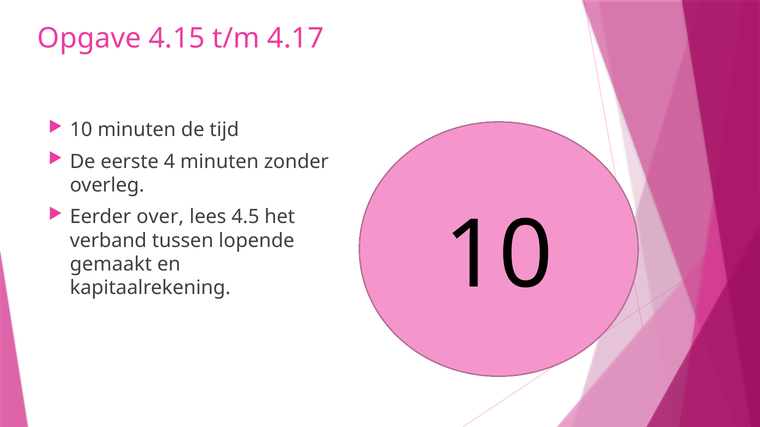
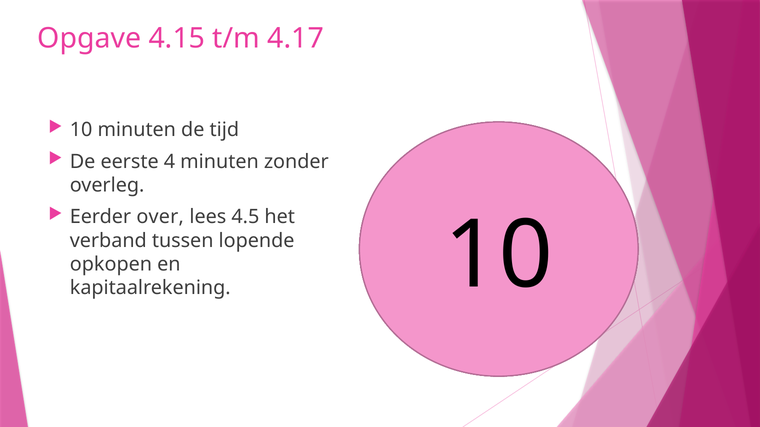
gemaakt: gemaakt -> opkopen (111, 265)
